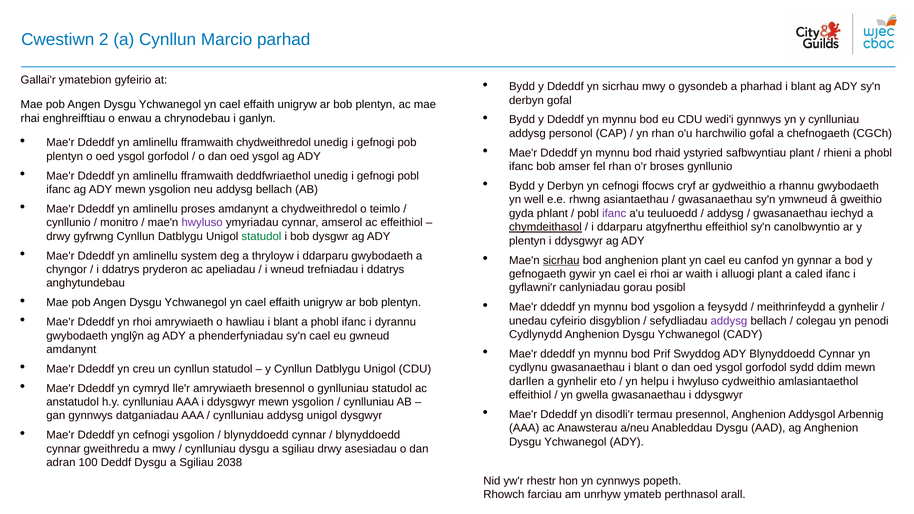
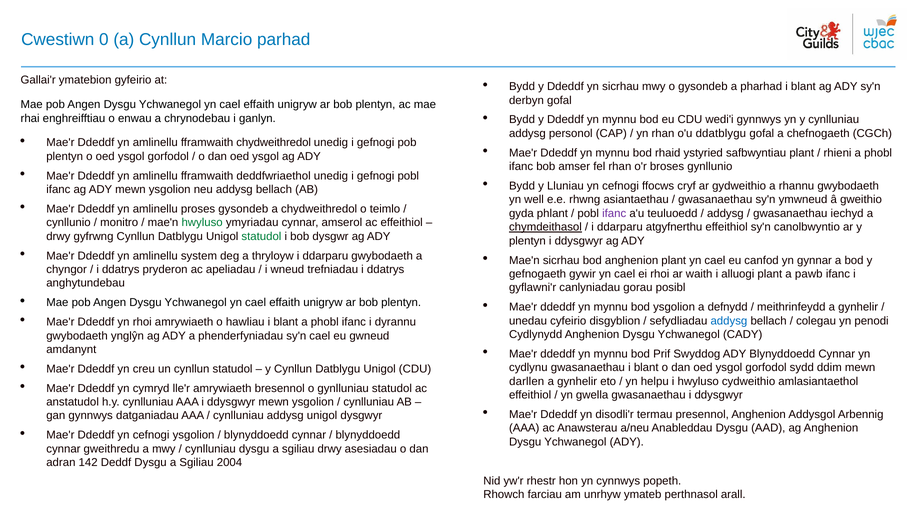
2: 2 -> 0 (104, 40)
harchwilio: harchwilio -> ddatblygu (721, 133)
y Derbyn: Derbyn -> Lluniau (565, 186)
proses amdanynt: amdanynt -> gysondeb (243, 209)
hwyluso colour: purple -> green (202, 223)
sicrhau underline: present -> none (561, 260)
caled: caled -> pawb (809, 274)
feysydd: feysydd -> defnydd (728, 307)
addysg colour: purple -> blue (729, 321)
100: 100 -> 142 (88, 463)
2038: 2038 -> 2004 (229, 463)
